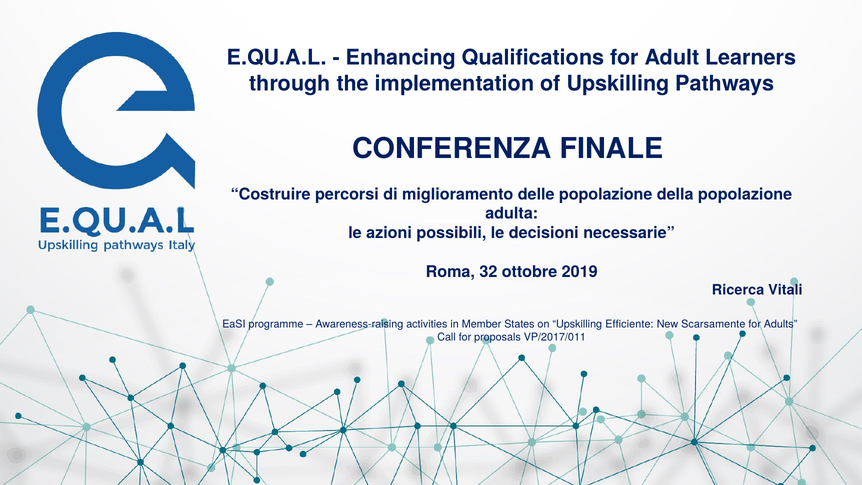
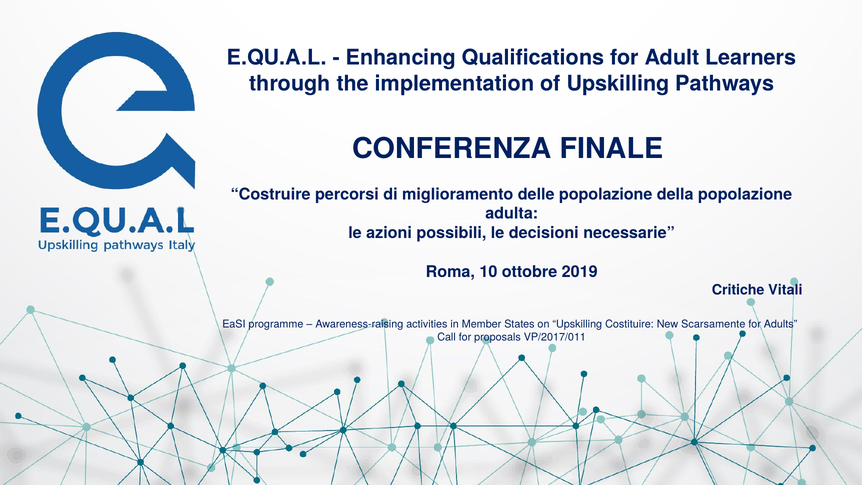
32: 32 -> 10 (488, 272)
Ricerca: Ricerca -> Critiche (738, 290)
Efficiente: Efficiente -> Costituire (629, 324)
